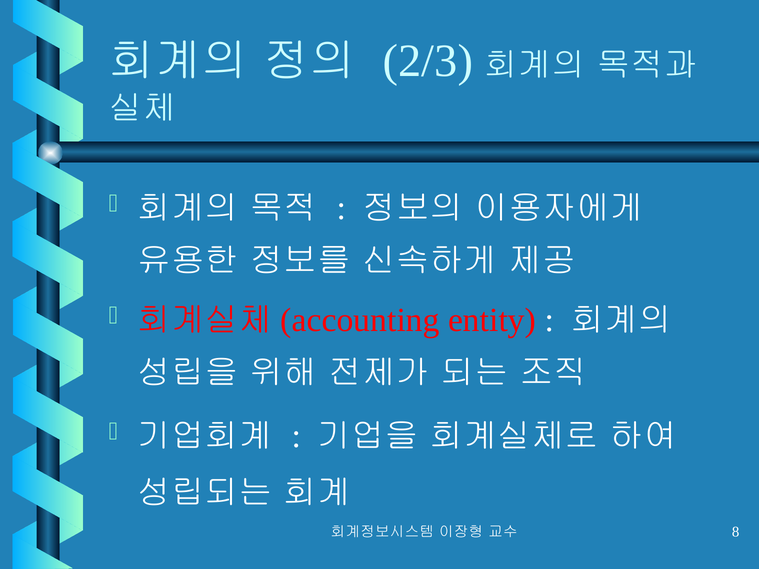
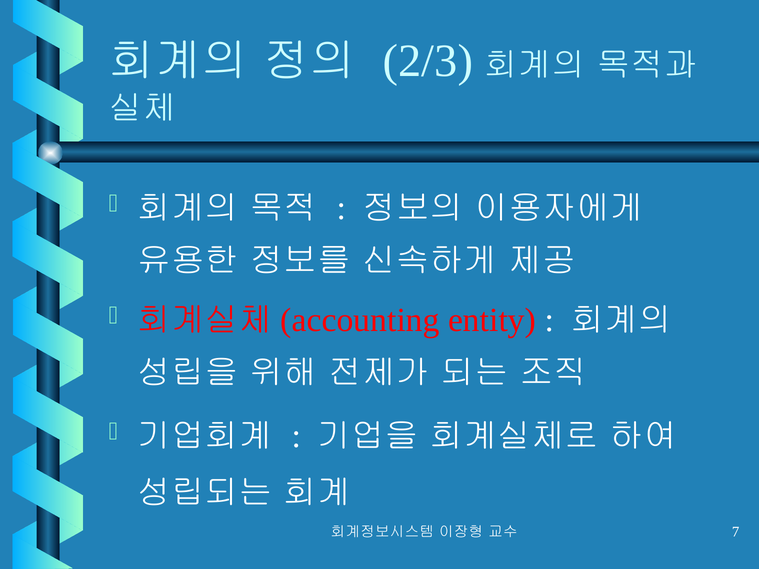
8: 8 -> 7 (736, 532)
